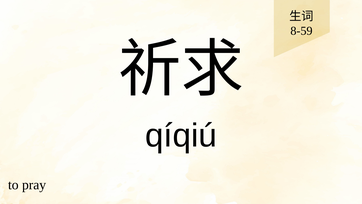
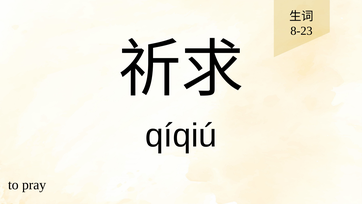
8-59: 8-59 -> 8-23 (301, 31)
